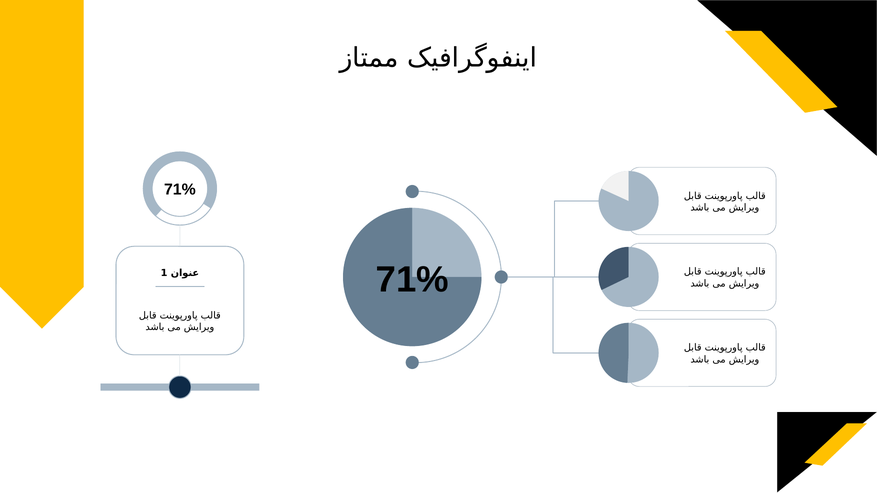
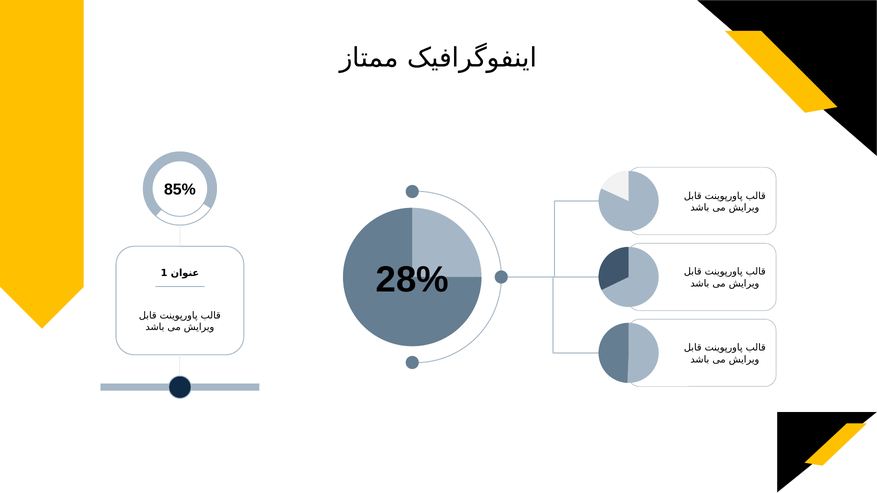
71%: 71% -> 85% (180, 190)
71%: 71% -> 28% (412, 280)
